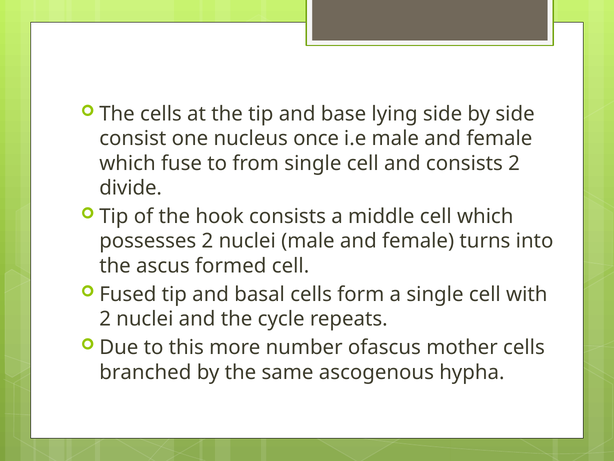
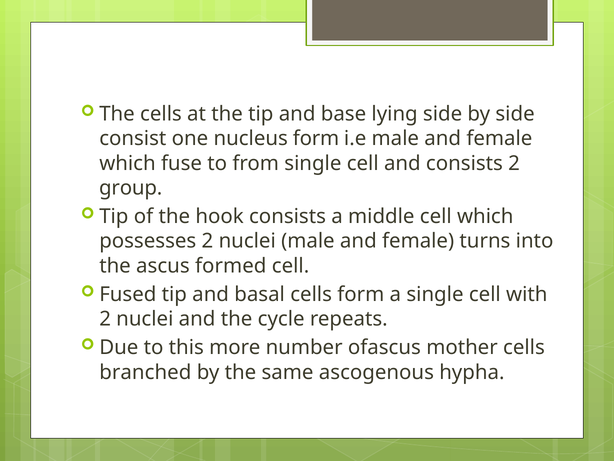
nucleus once: once -> form (316, 139)
divide: divide -> group (131, 188)
